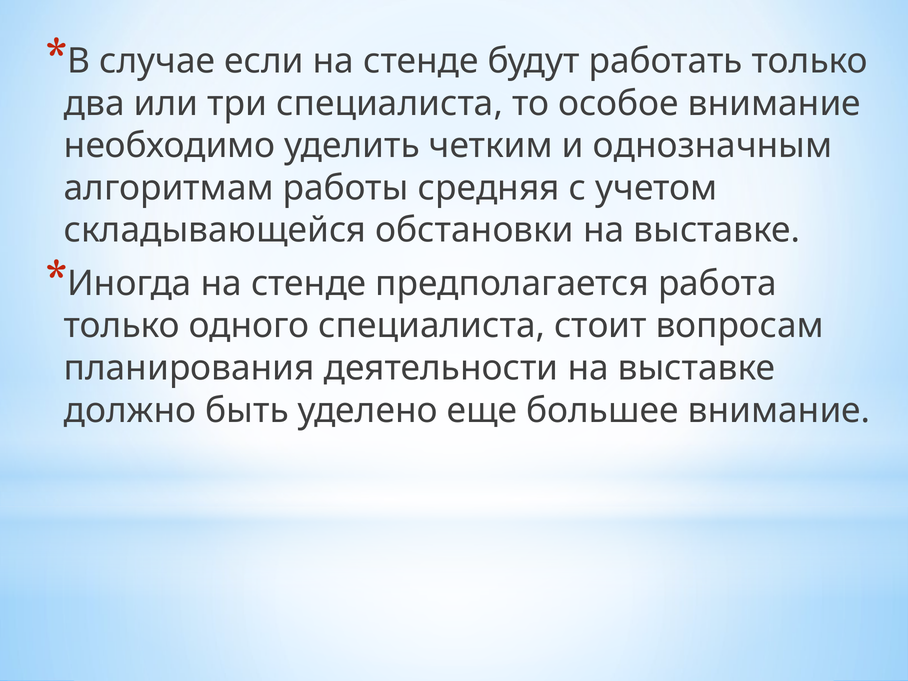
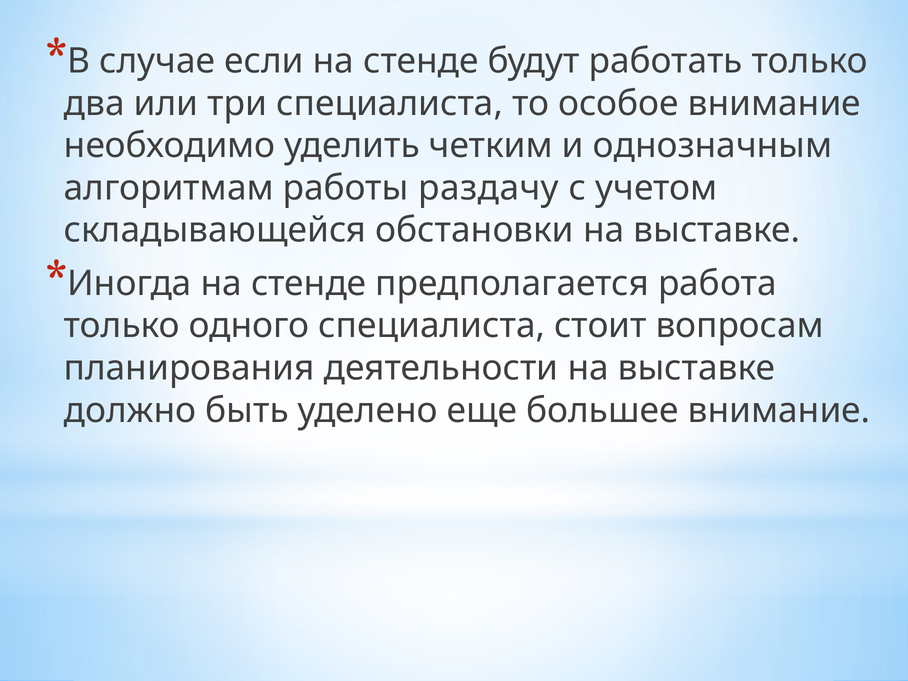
средняя: средняя -> раздачу (489, 188)
